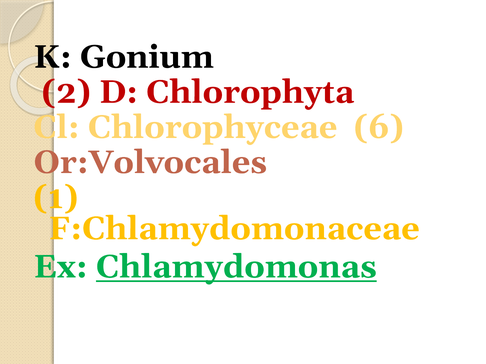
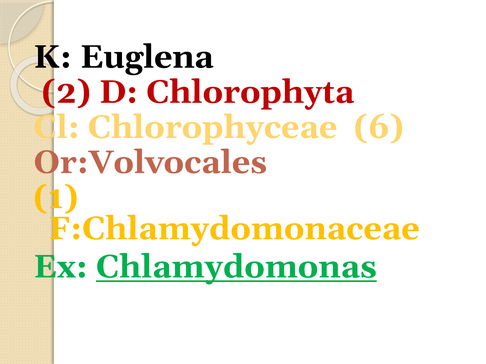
Gonium: Gonium -> Euglena (147, 57)
